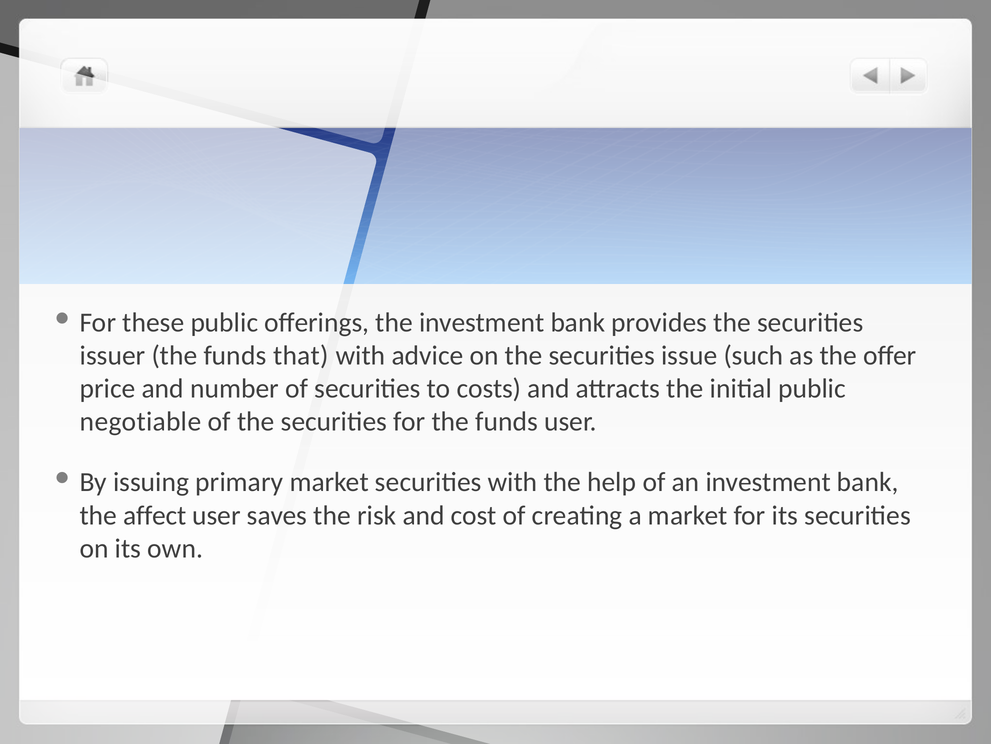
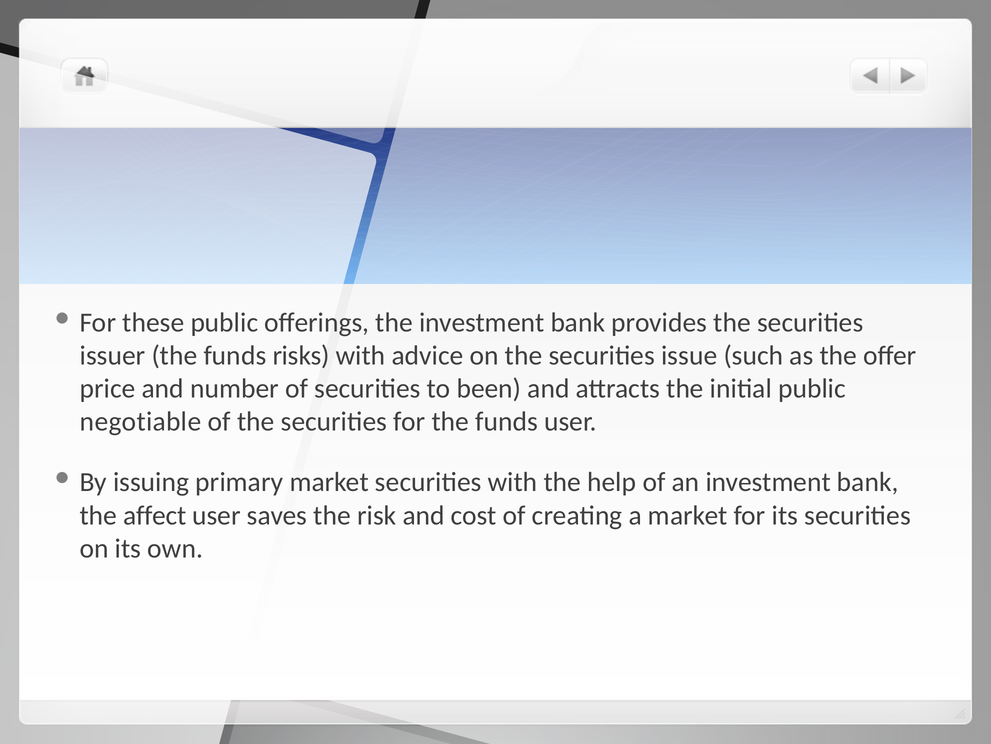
that: that -> risks (301, 355)
costs: costs -> been (489, 388)
